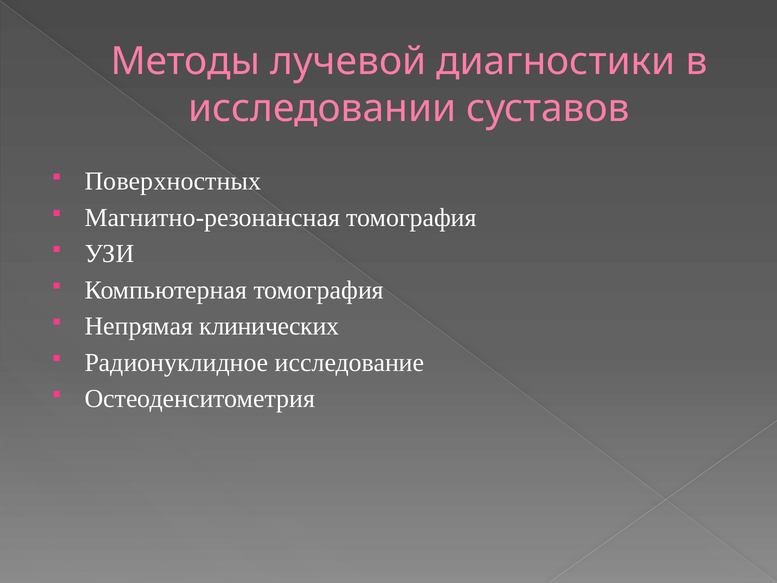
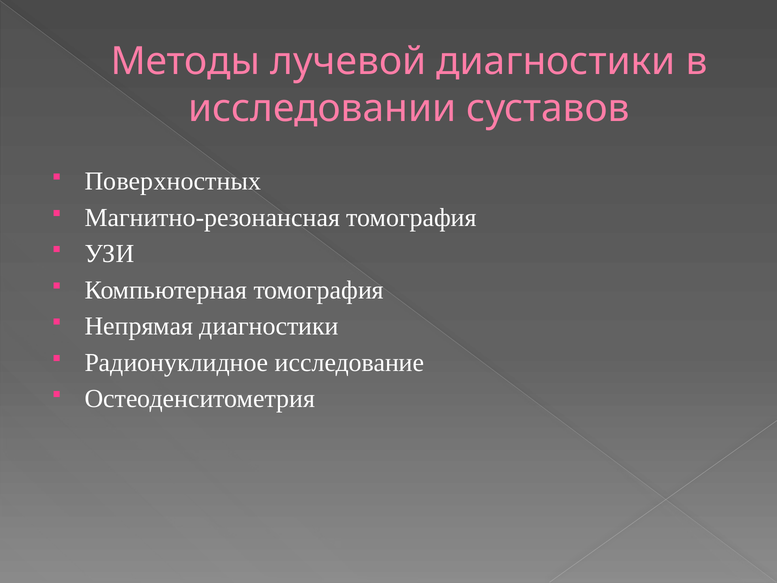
Непрямая клинических: клинических -> диагностики (269, 326)
